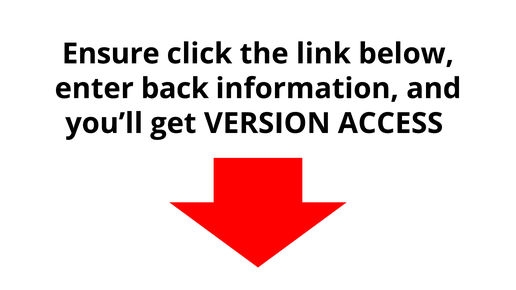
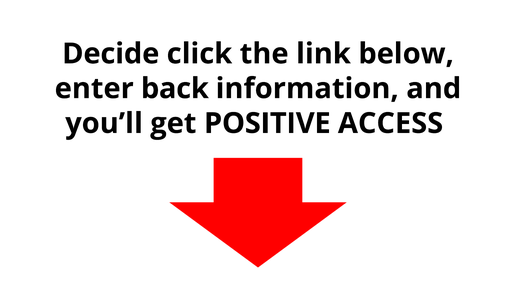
Ensure: Ensure -> Decide (111, 54)
VERSION: VERSION -> POSITIVE (267, 123)
